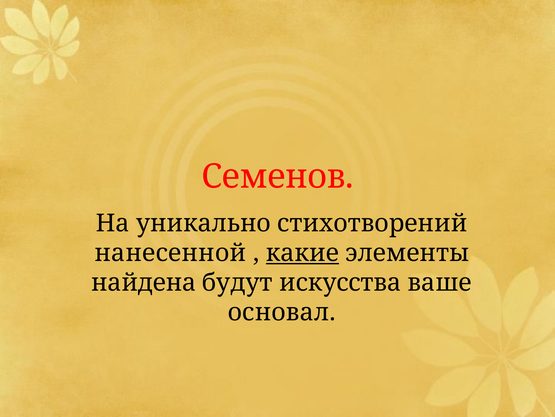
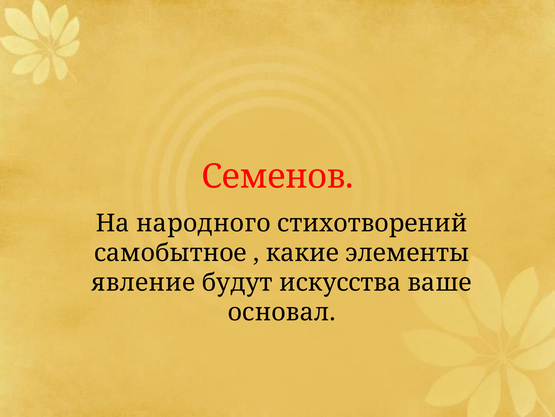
уникально: уникально -> народного (203, 223)
нанесенной: нанесенной -> самобытное (170, 253)
какие underline: present -> none (302, 253)
найдена: найдена -> явление (143, 282)
